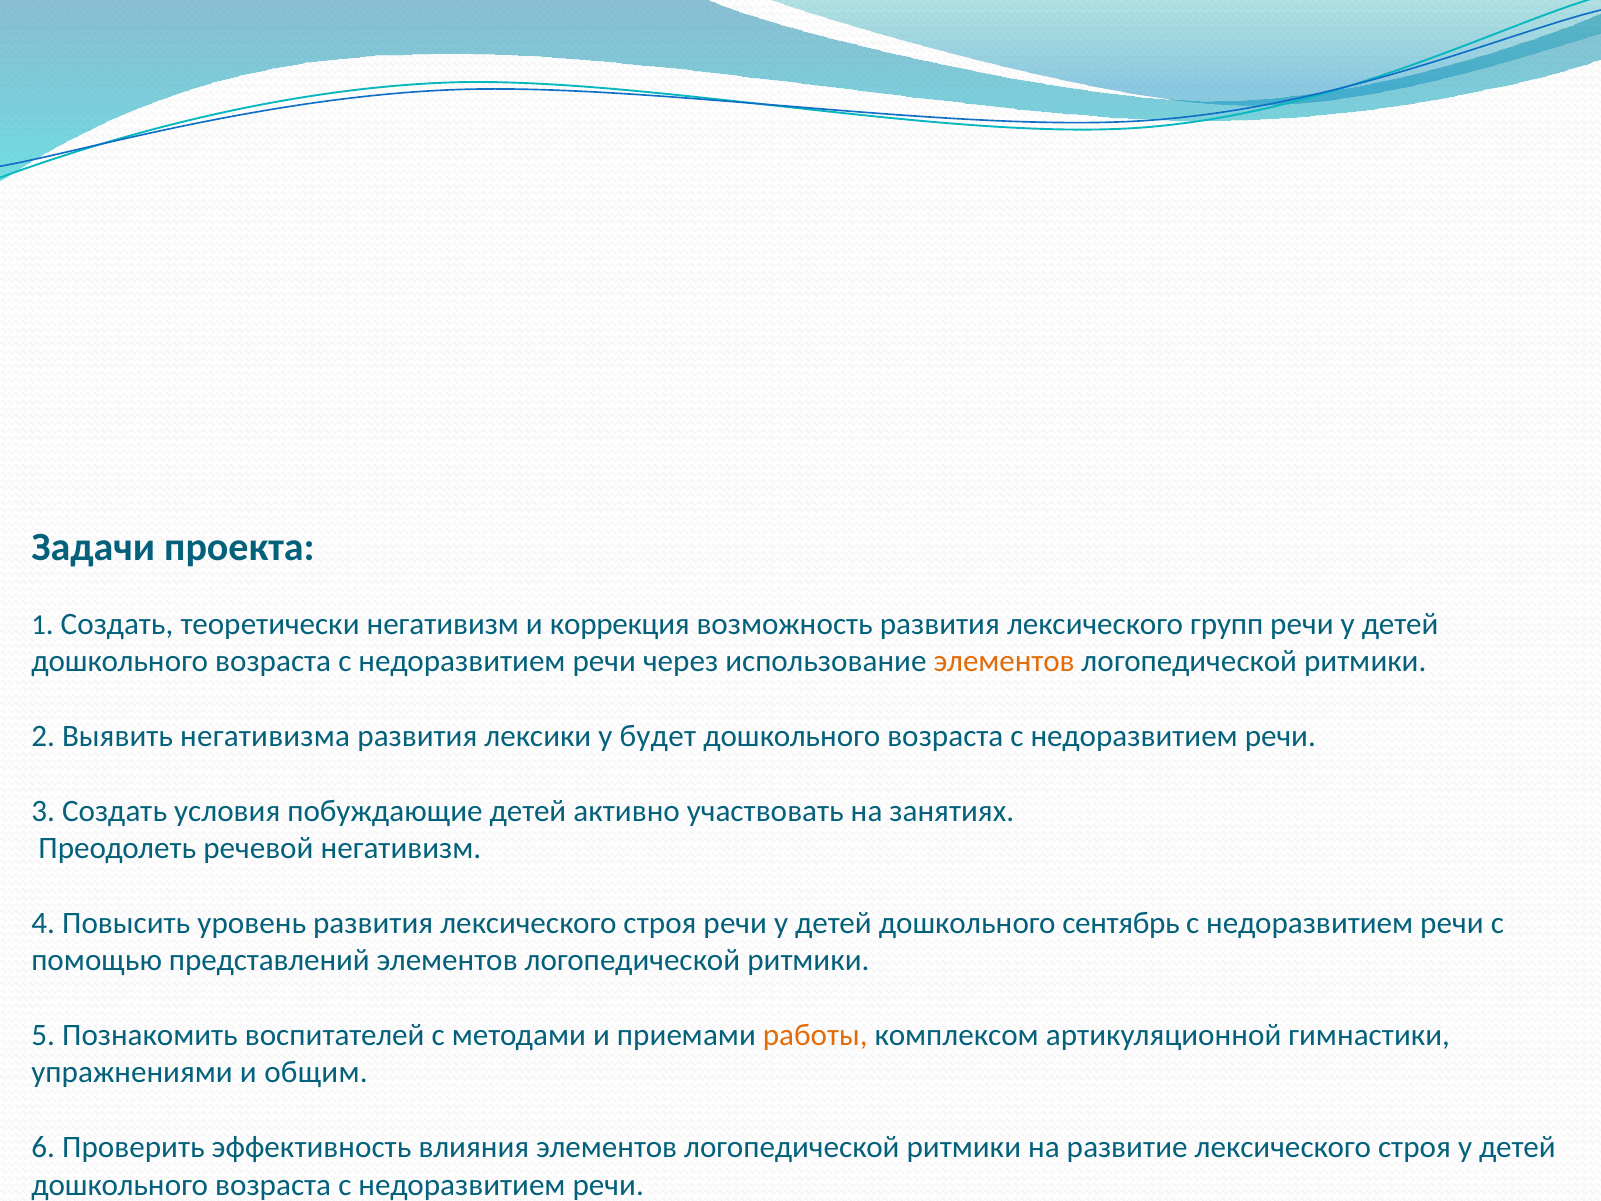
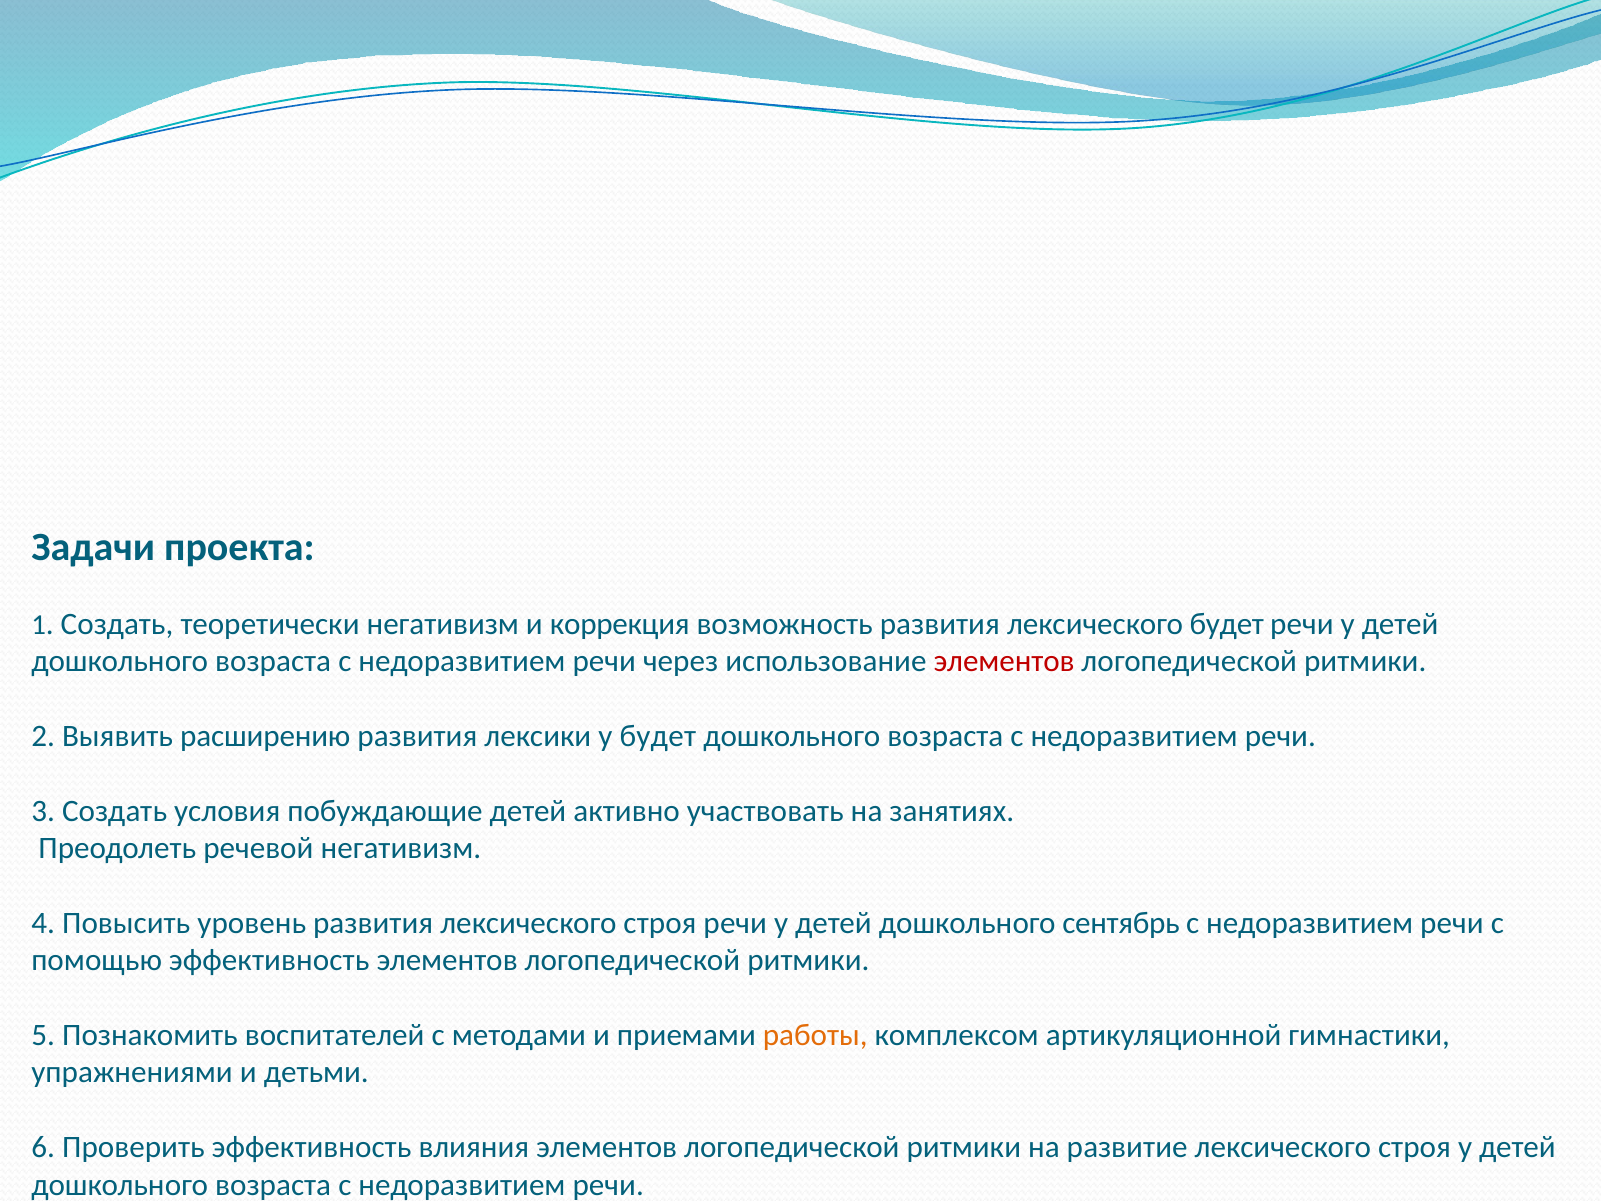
лексического групп: групп -> будет (1227, 624)
элементов colour: orange -> red (1004, 661)
негативизма: негативизма -> расширению (265, 736)
помощью представлений: представлений -> эффективность (269, 960)
общим: общим -> детьми (316, 1072)
